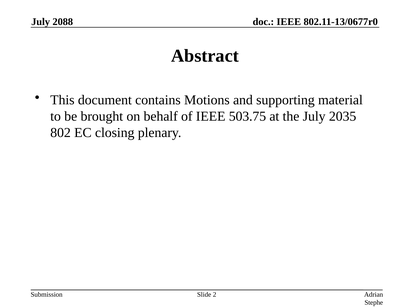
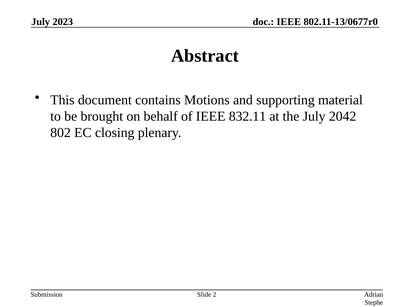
2088: 2088 -> 2023 (63, 22)
503.75: 503.75 -> 832.11 (247, 116)
2035: 2035 -> 2042 (343, 116)
